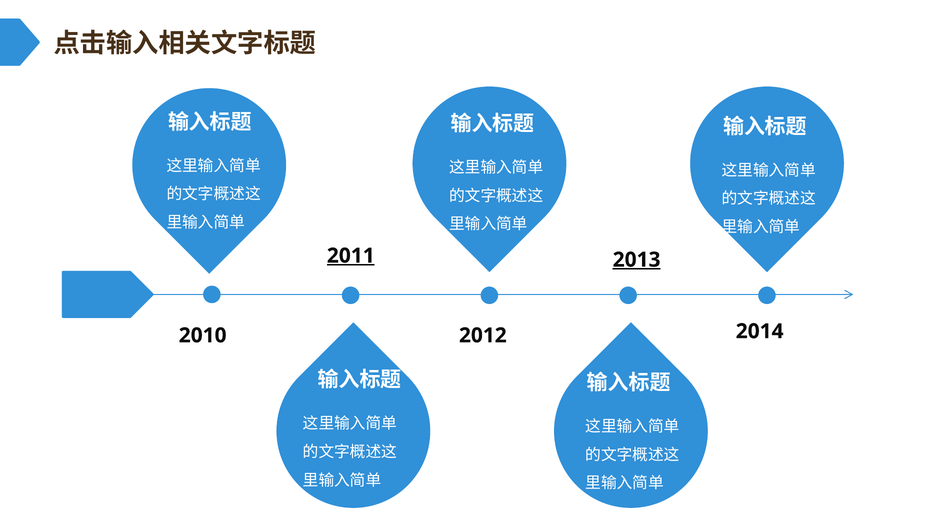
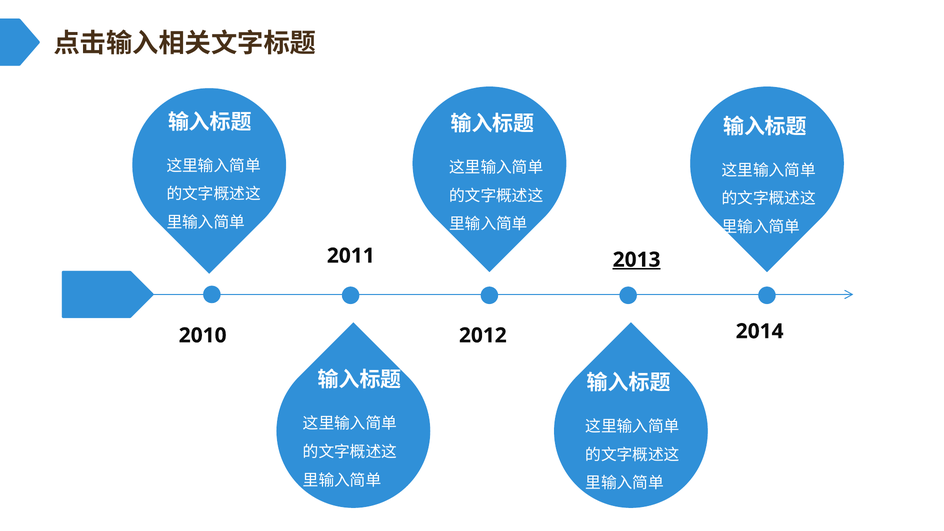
2011 underline: present -> none (351, 256)
